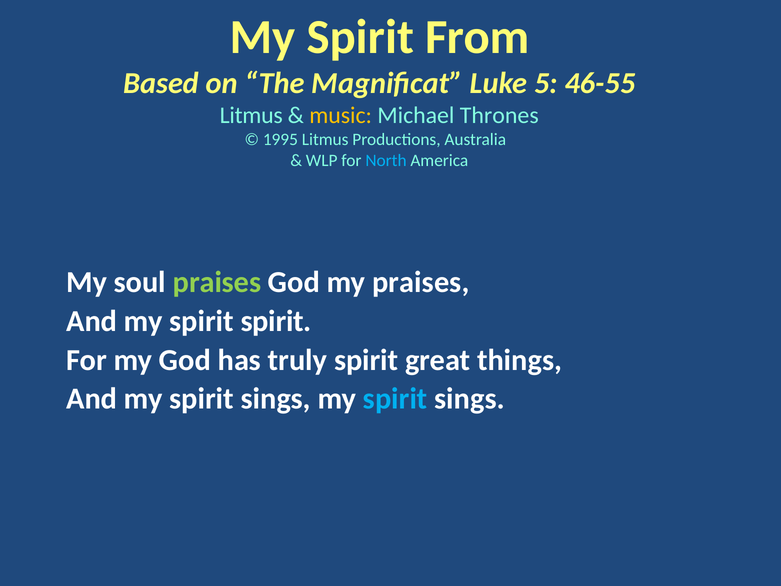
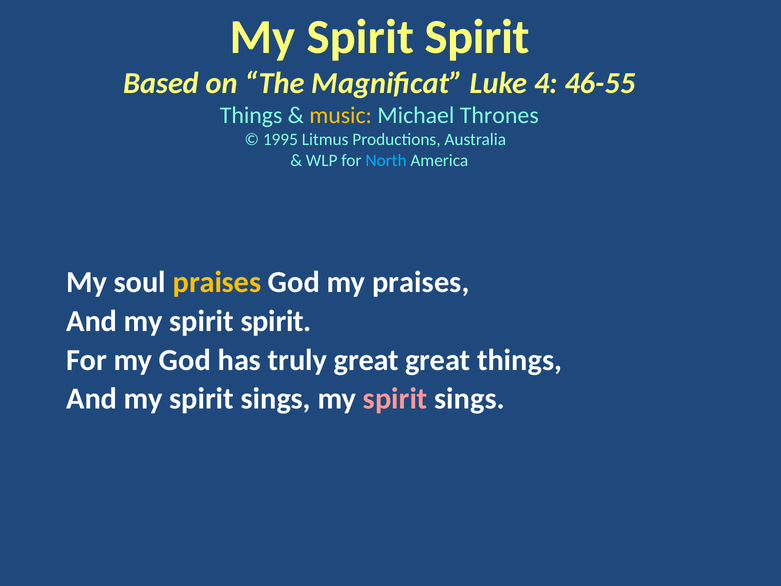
From: From -> Spirit (477, 37)
5: 5 -> 4 (546, 83)
Litmus: Litmus -> Things (251, 115)
praises colour: light green -> yellow (217, 282)
truly spirit: spirit -> great (366, 360)
spirit colour: light blue -> pink (395, 399)
